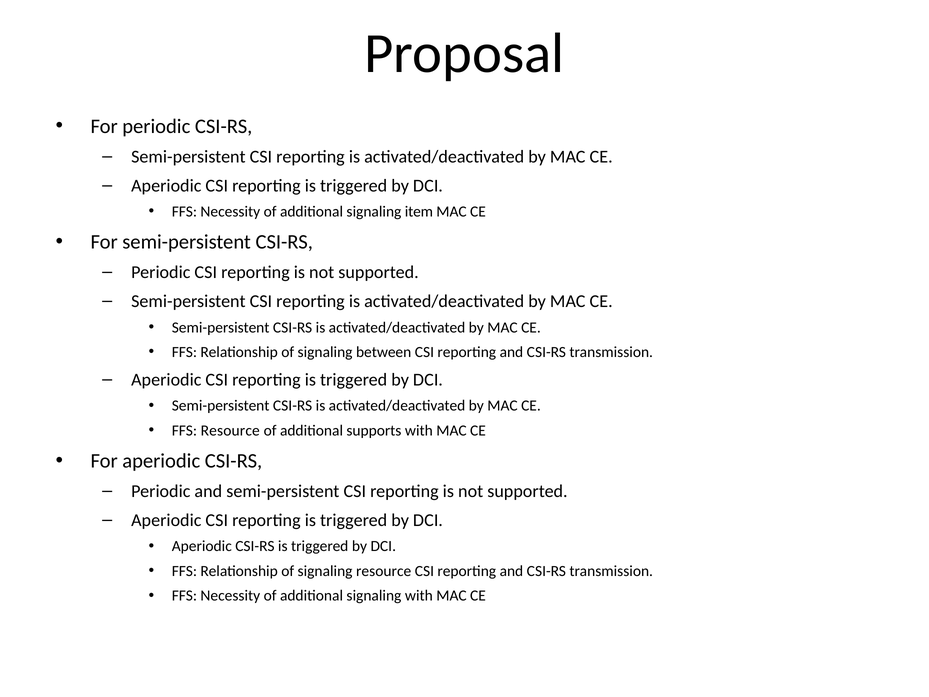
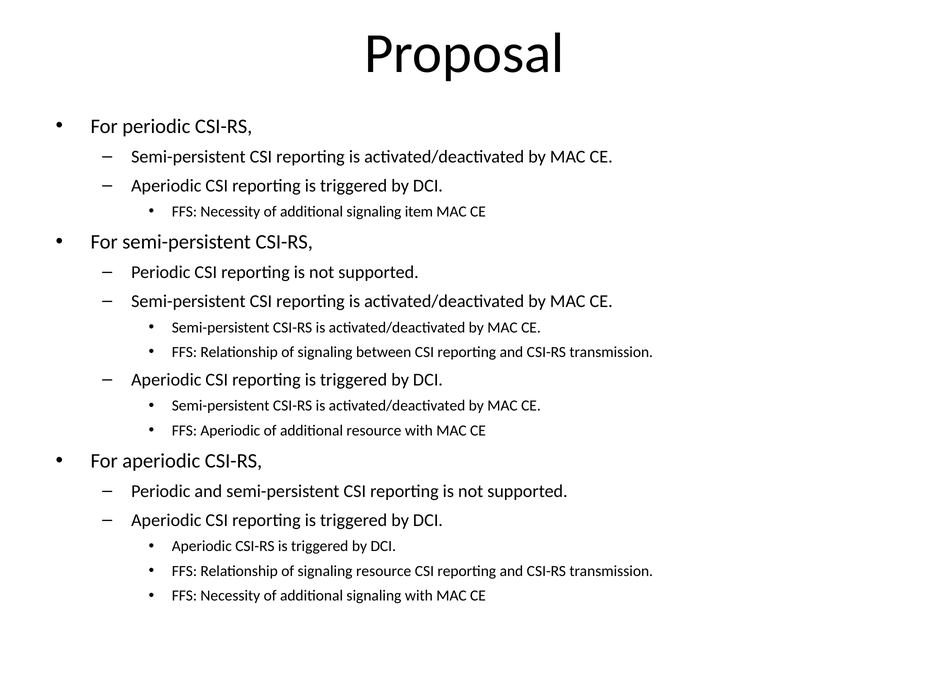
FFS Resource: Resource -> Aperiodic (230, 430)
additional supports: supports -> resource (374, 430)
